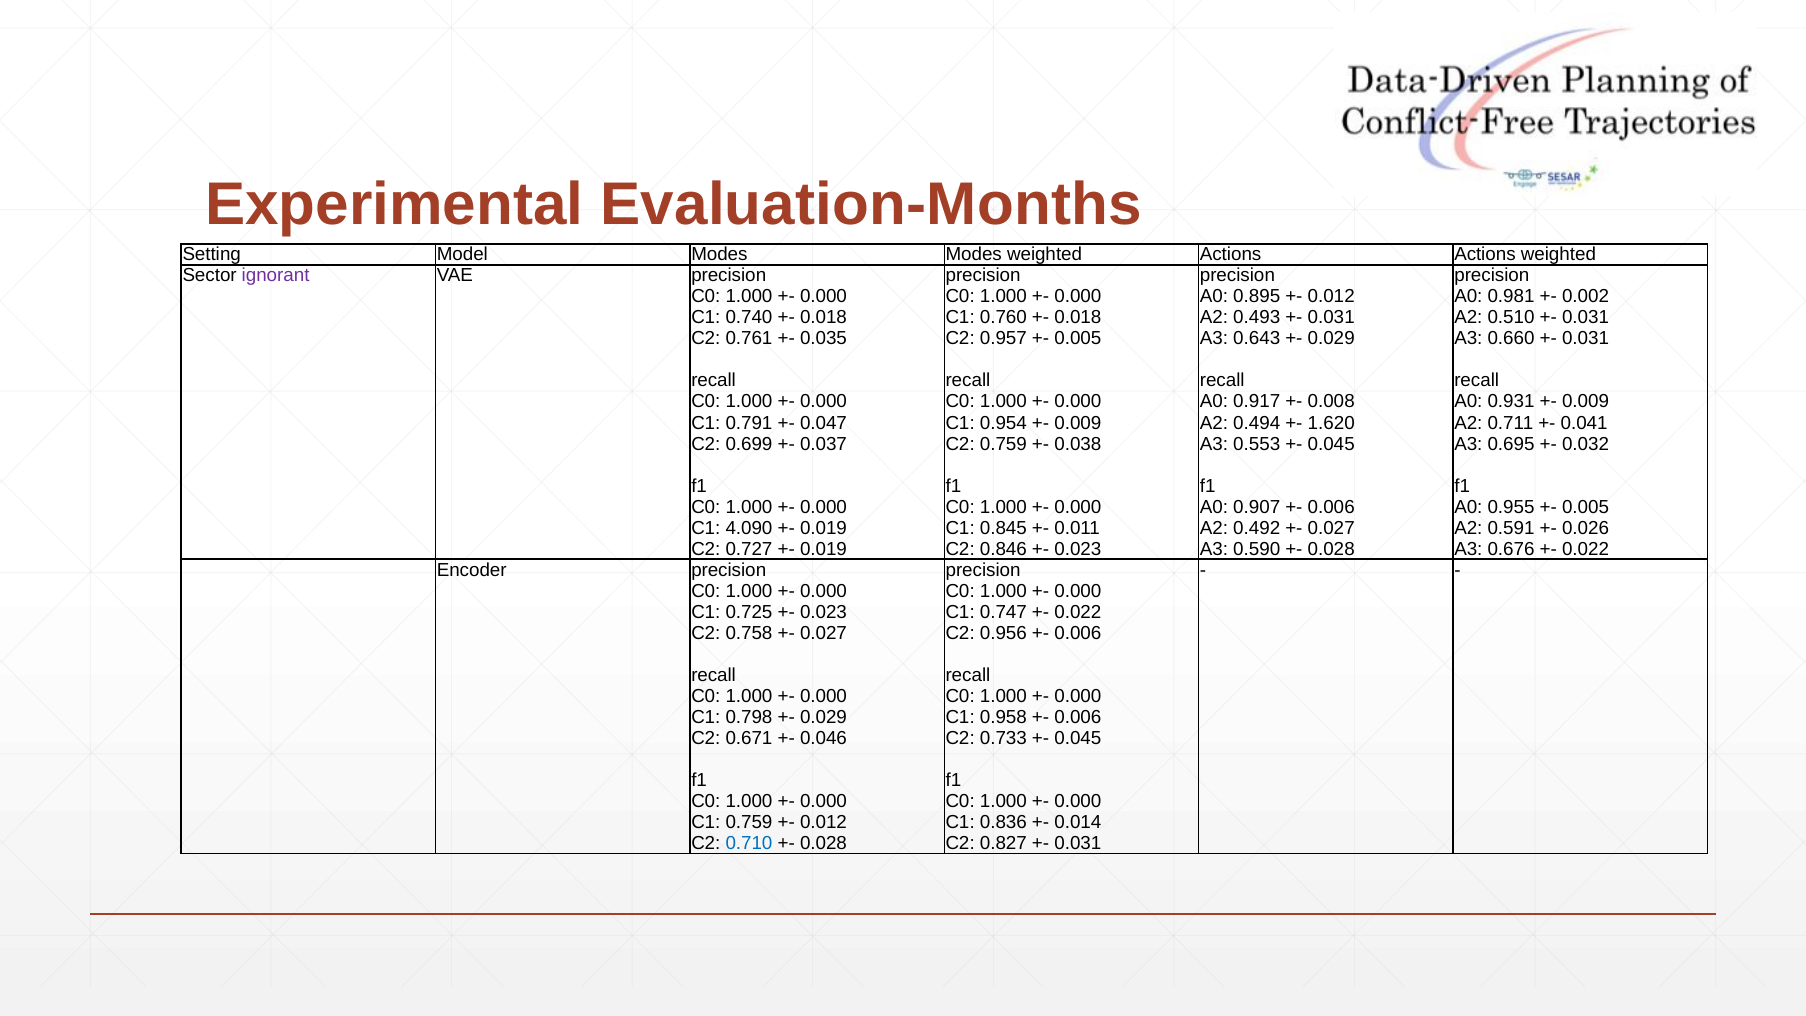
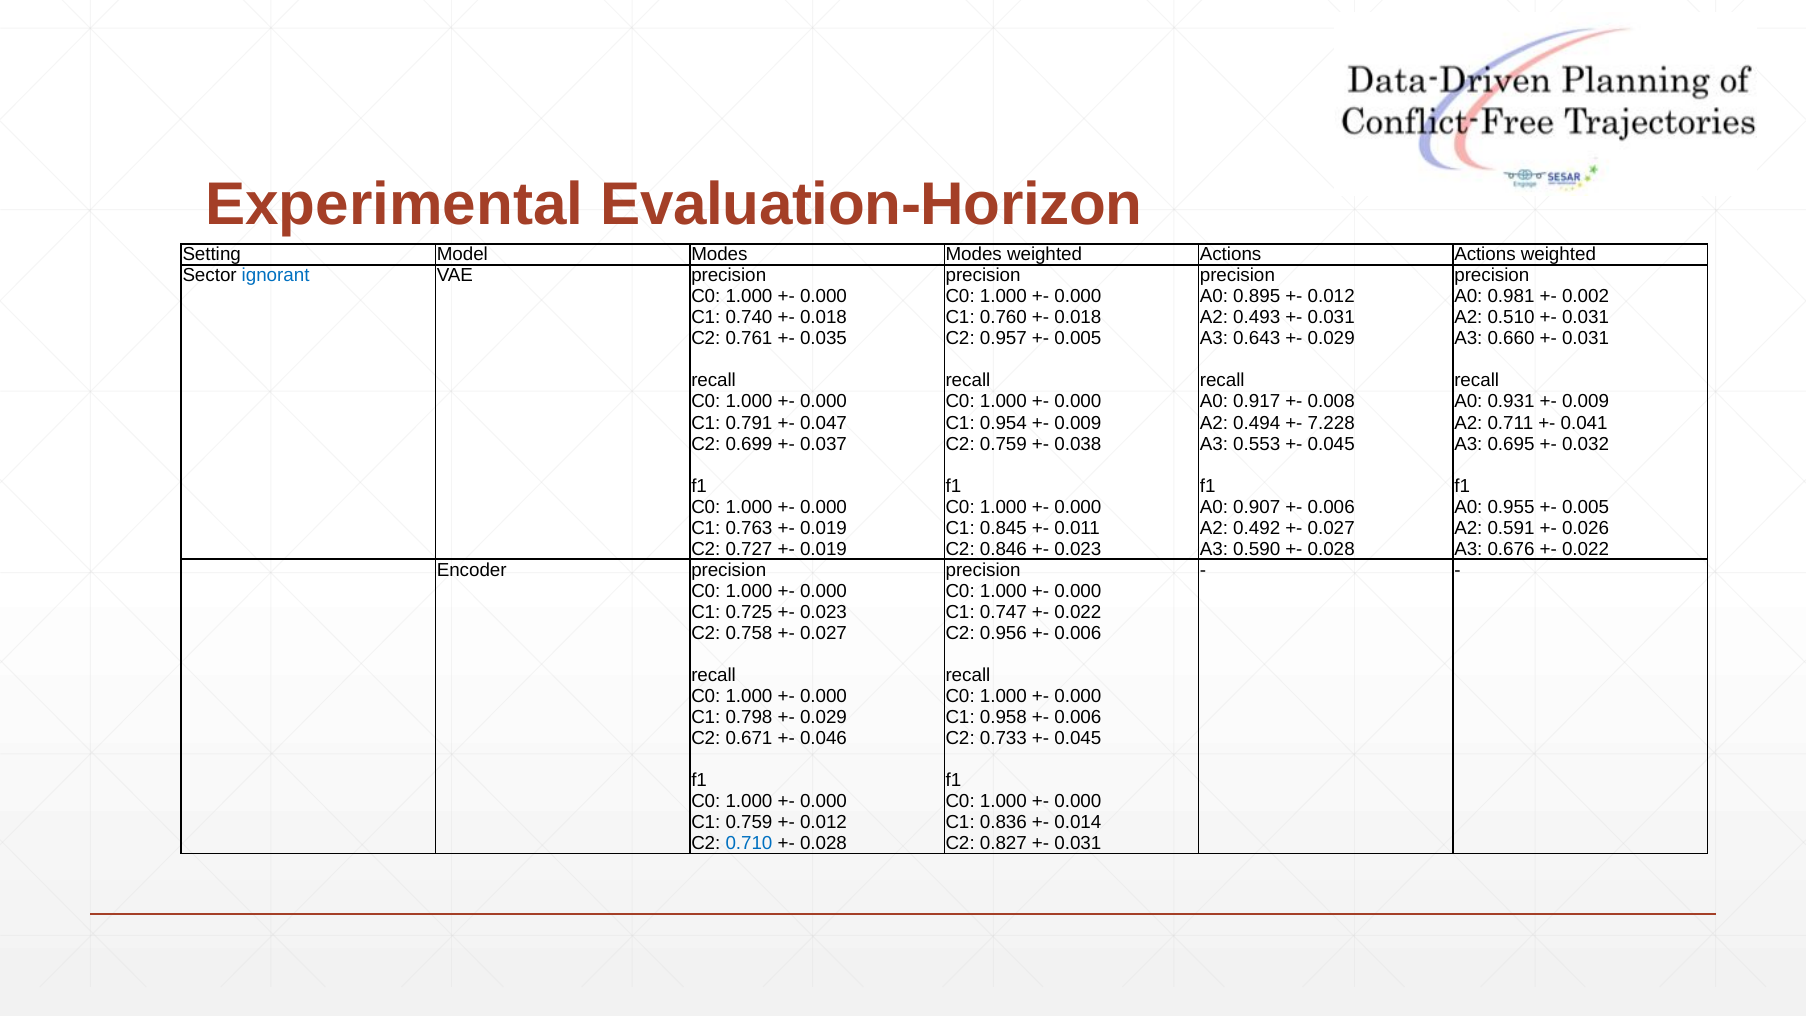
Evaluation-Months: Evaluation-Months -> Evaluation-Horizon (871, 204)
ignorant colour: purple -> blue (276, 276)
1.620: 1.620 -> 7.228 (1331, 423)
4.090: 4.090 -> 0.763 (749, 528)
